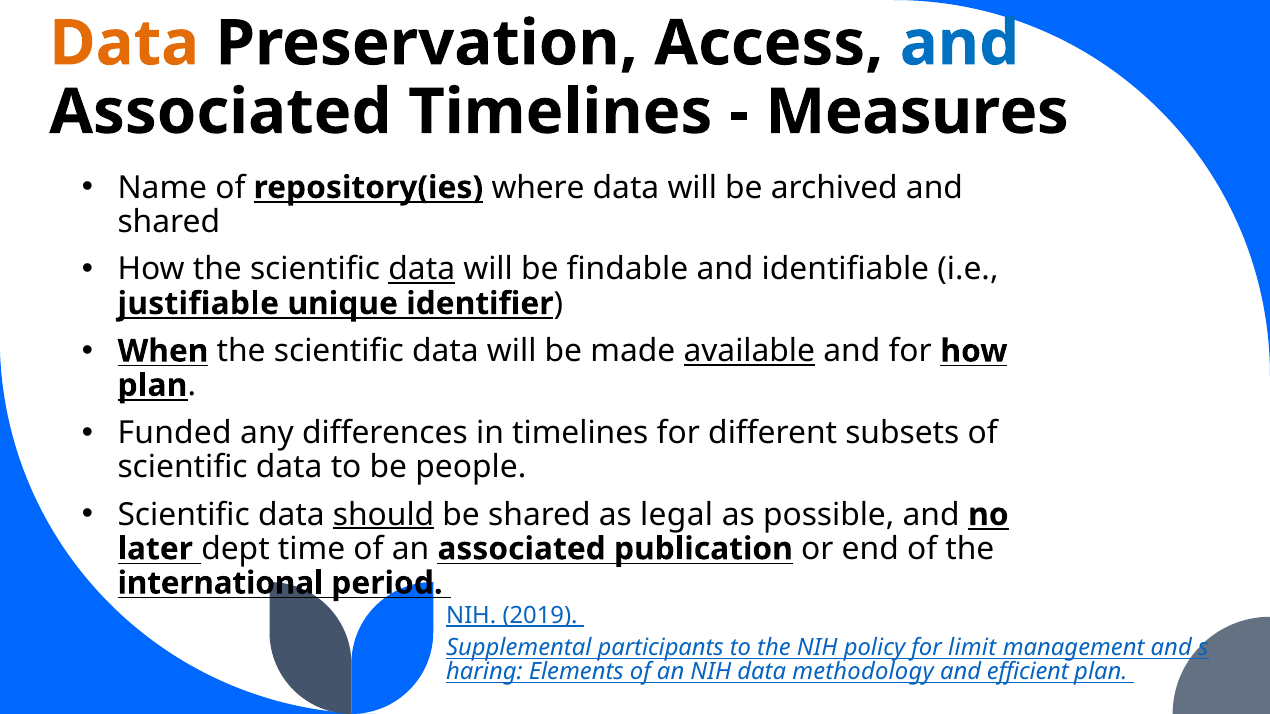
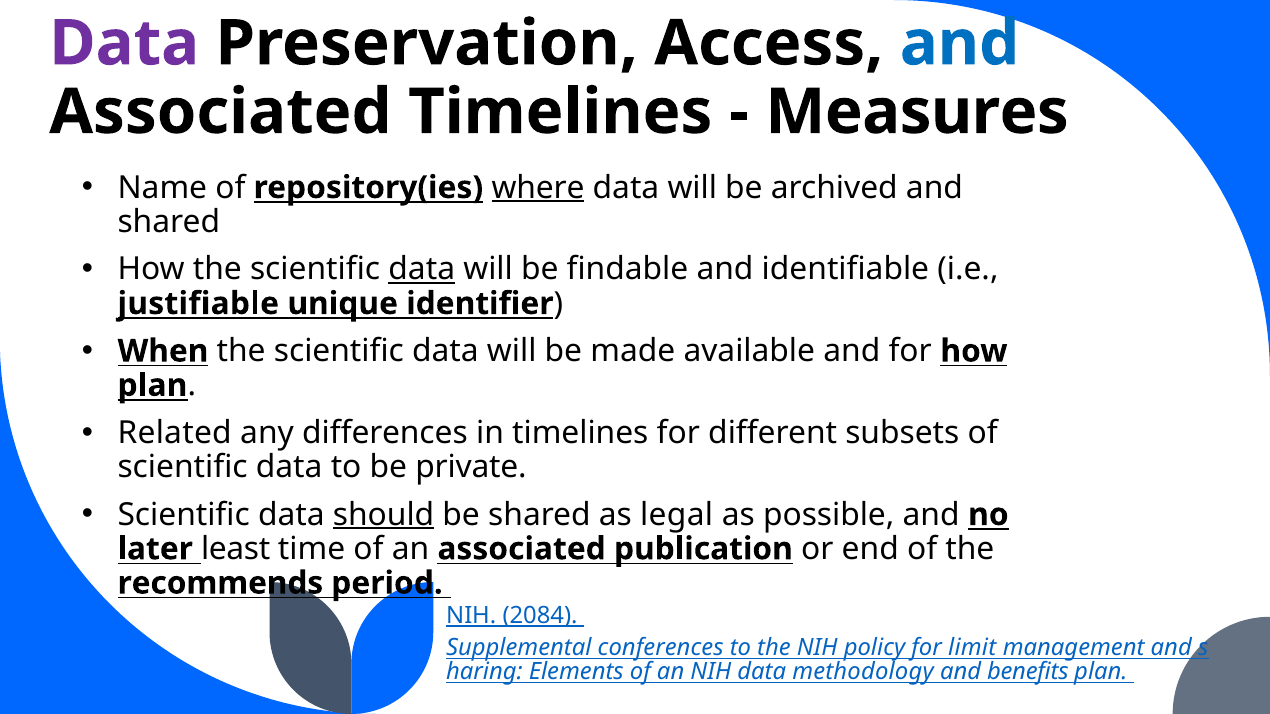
Data colour: orange -> purple (124, 44)
where underline: none -> present (538, 188)
available underline: present -> none (749, 351)
Funded: Funded -> Related (175, 433)
people: people -> private (471, 467)
dept: dept -> least (236, 549)
international: international -> recommends (220, 583)
2019: 2019 -> 2084 (540, 616)
participants: participants -> conferences (661, 648)
efficient: efficient -> benefits (1028, 672)
